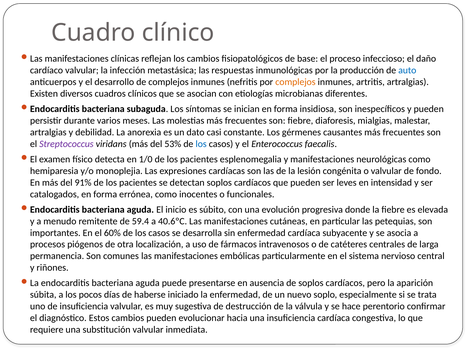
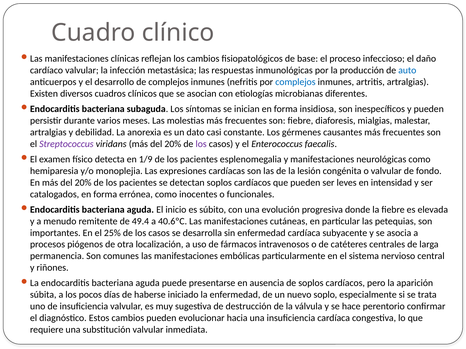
complejos colour: orange -> blue (295, 82)
viridans más del 53%: 53% -> 20% (173, 144)
los colour: blue -> purple (201, 144)
1/0: 1/0 -> 1/9 (146, 159)
En más del 91%: 91% -> 20% (83, 183)
59.4: 59.4 -> 49.4 (140, 222)
60%: 60% -> 25% (112, 233)
